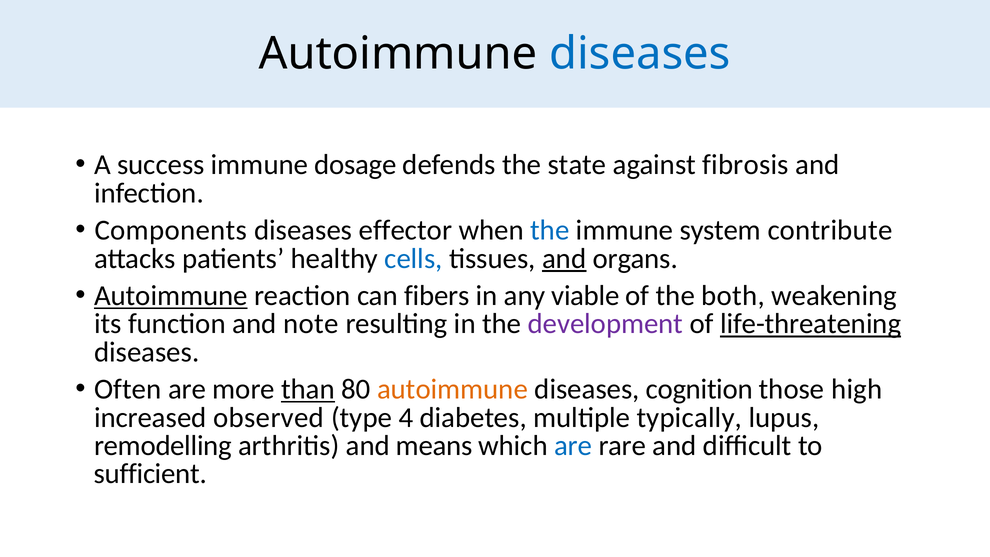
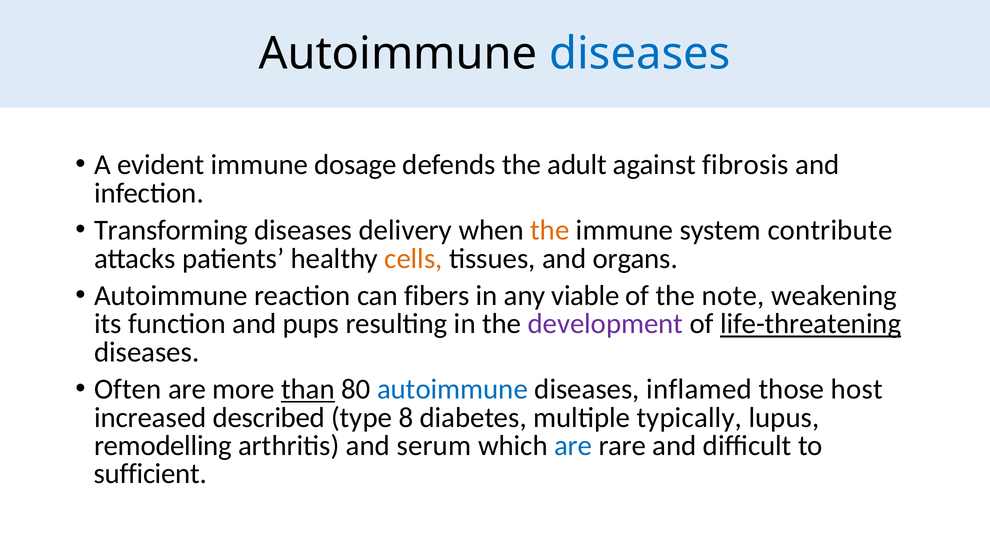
success: success -> evident (161, 165)
state: state -> adult (577, 165)
Components: Components -> Transforming (171, 230)
effector: effector -> delivery (405, 230)
the colour: blue -> orange (550, 230)
cells colour: blue -> orange (413, 258)
and underline: present -> none (564, 258)
Autoimmune underline: present -> none (171, 296)
both: both -> note (733, 296)
note: note -> pups (311, 324)
autoimmune colour: orange -> blue (452, 389)
cognition: cognition -> inflamed (699, 389)
high: high -> host (857, 389)
observed: observed -> described (269, 417)
4: 4 -> 8 (406, 417)
means: means -> serum (434, 446)
